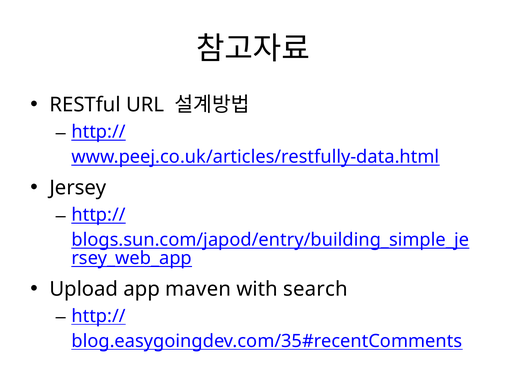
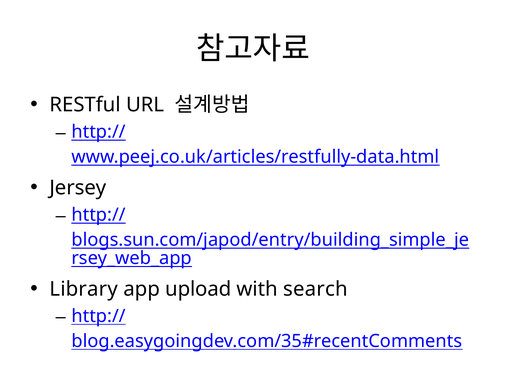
Upload: Upload -> Library (84, 289)
maven: maven -> upload (198, 289)
